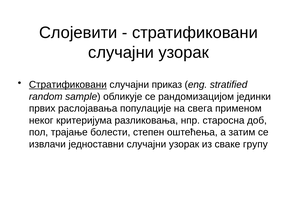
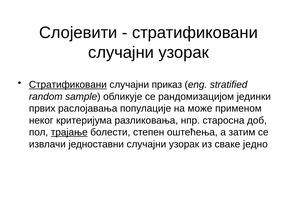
свега: свега -> може (200, 108)
трајање underline: none -> present (69, 132)
групу: групу -> једно (255, 144)
